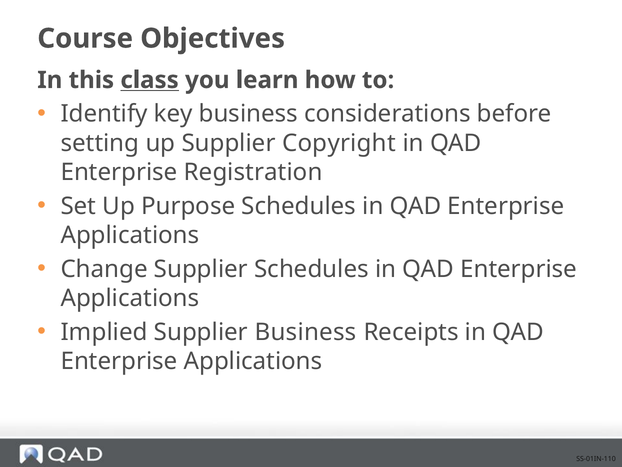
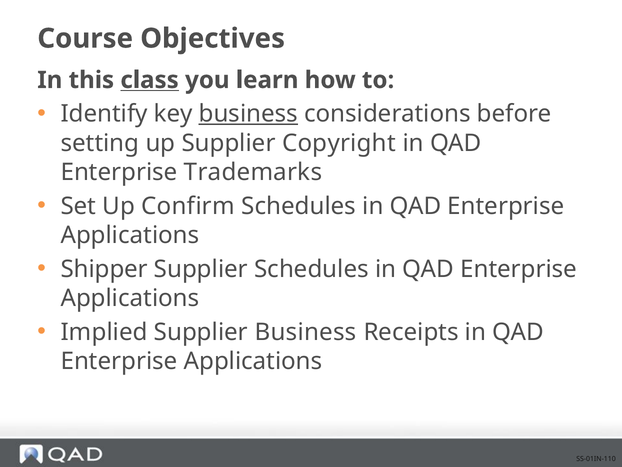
business underline: none -> present (248, 114)
Registration: Registration -> Trademarks (253, 172)
Purpose: Purpose -> Confirm (188, 206)
Change: Change -> Shipper (104, 269)
